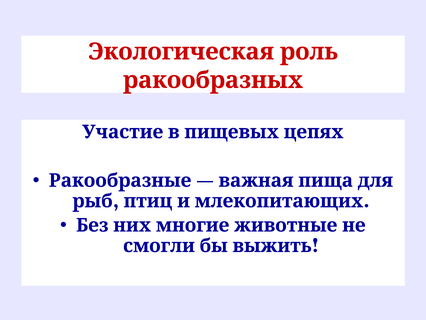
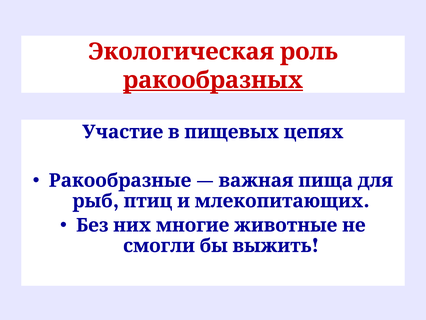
ракообразных underline: none -> present (213, 80)
